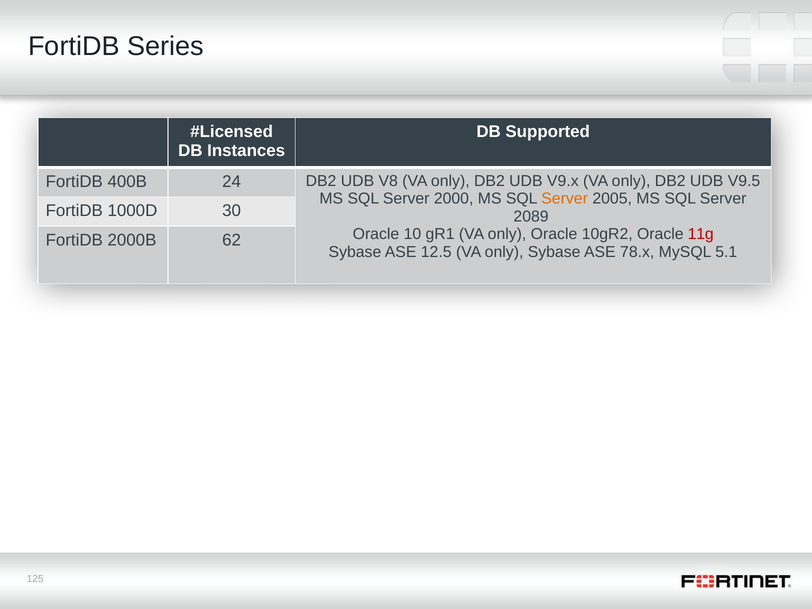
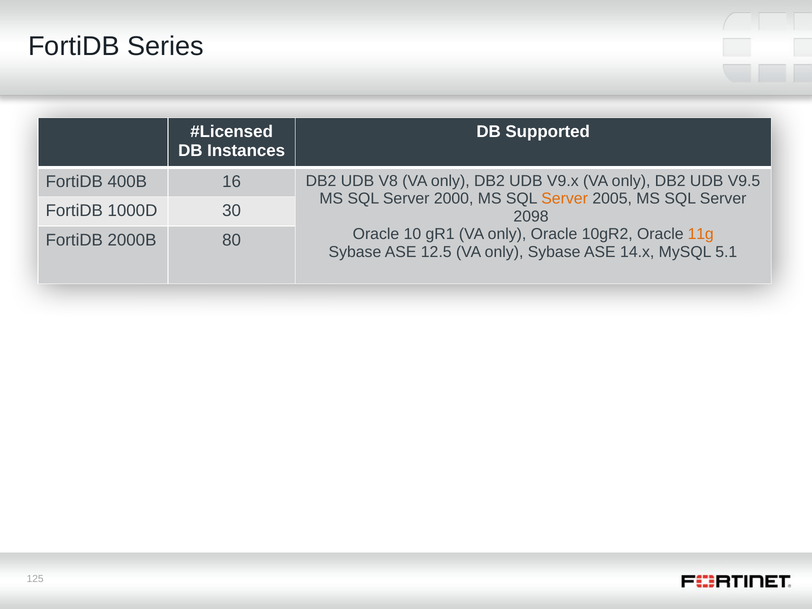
24: 24 -> 16 (232, 182)
2089: 2089 -> 2098 (531, 216)
11g colour: red -> orange (701, 234)
62: 62 -> 80 (232, 240)
78.x: 78.x -> 14.x (637, 252)
